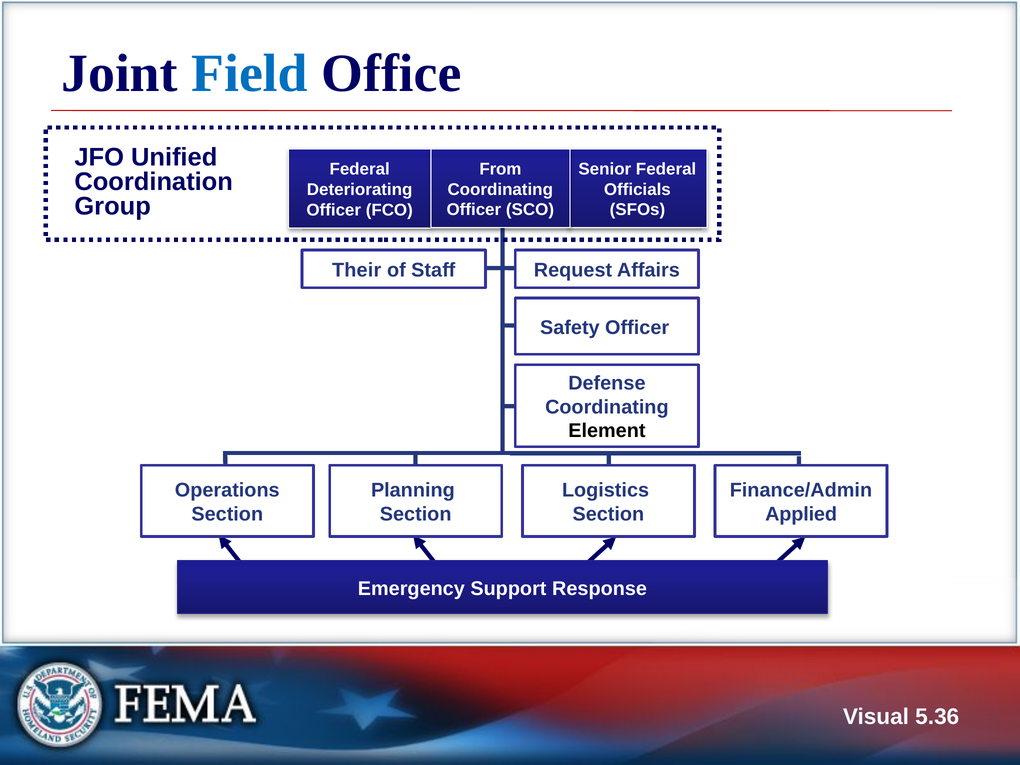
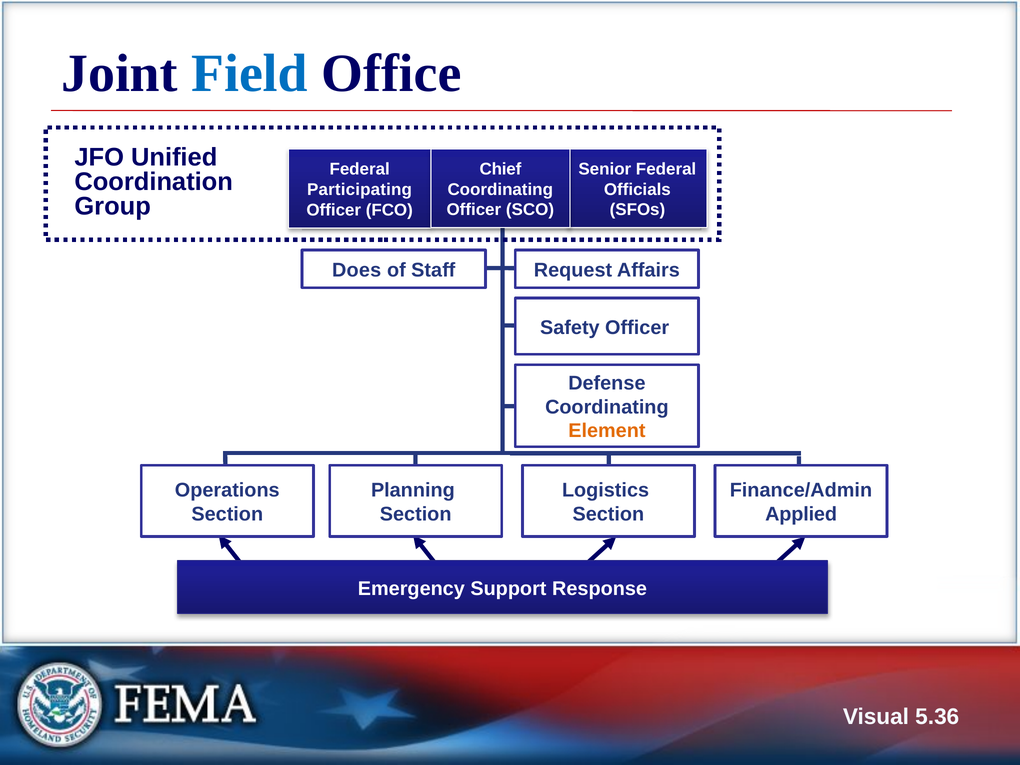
From: From -> Chief (500, 169)
Deteriorating: Deteriorating -> Participating (360, 190)
Their: Their -> Does (357, 270)
Element colour: black -> orange (607, 431)
